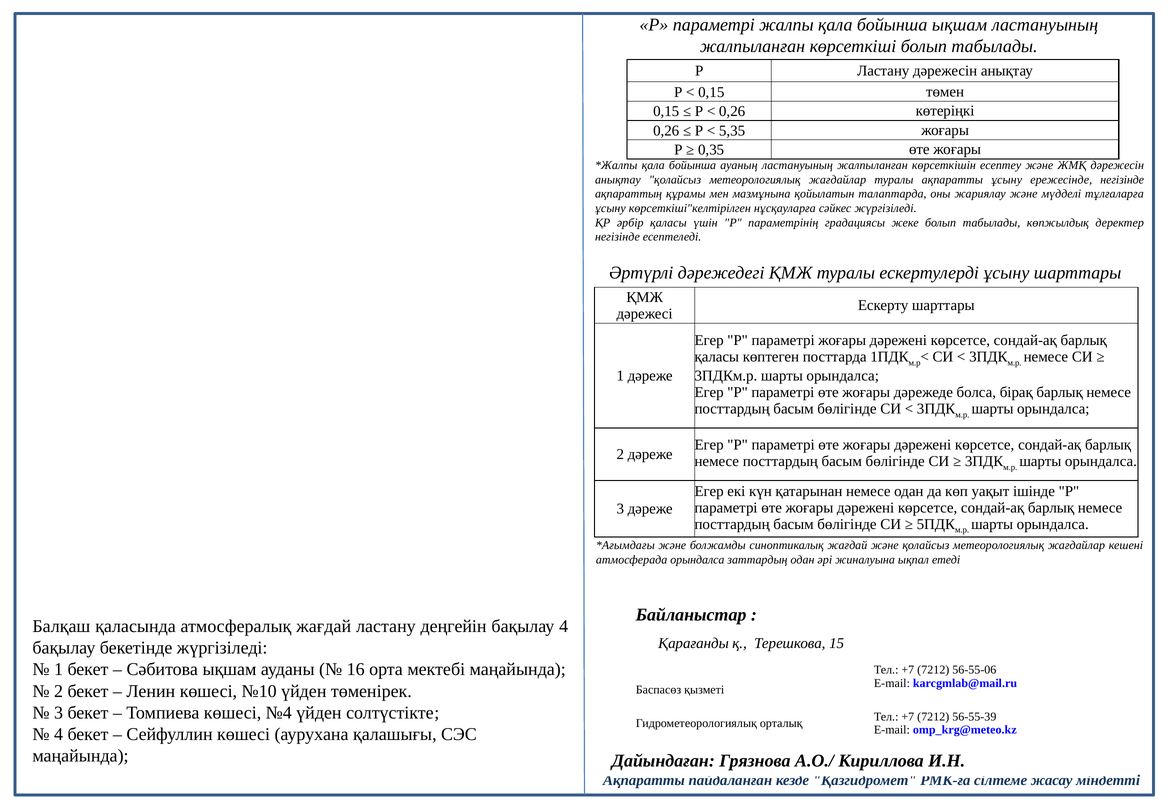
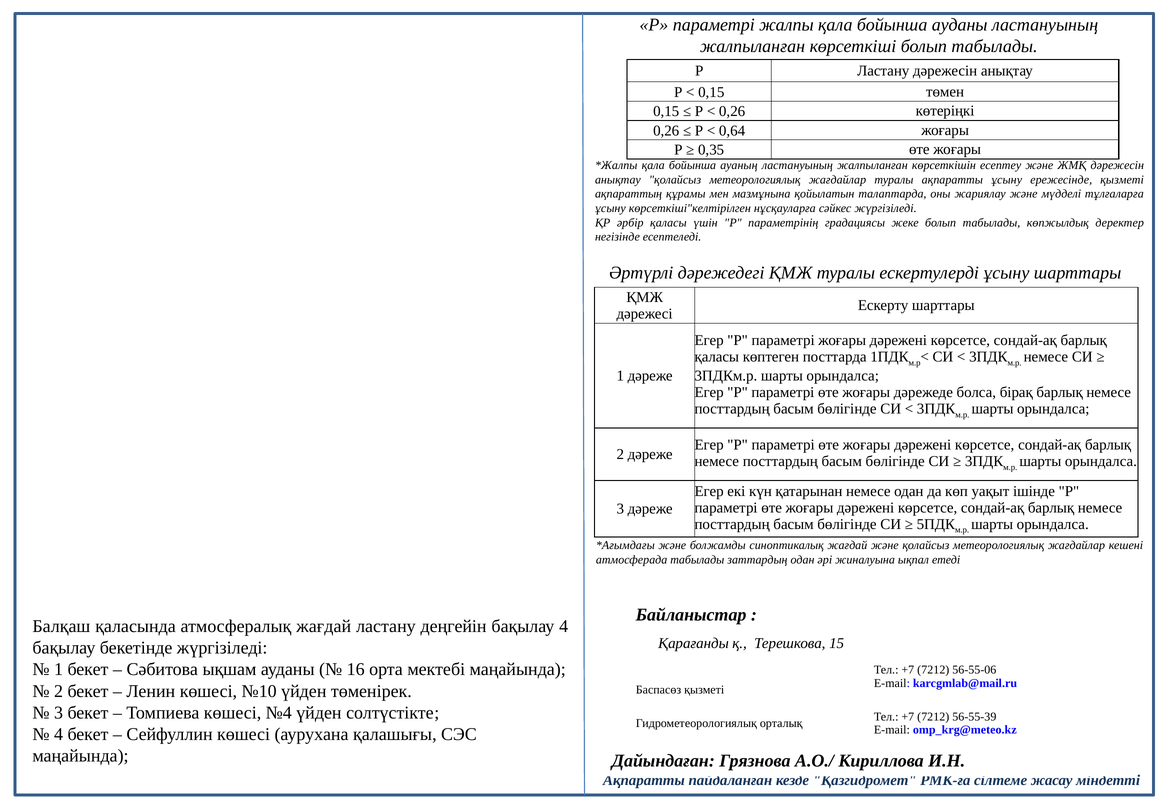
бойынша ықшам: ықшам -> ауданы (960, 25)
5,35: 5,35 -> 0,64 (732, 131)
ережесінде негізінде: негізінде -> қызметі (1122, 180)
атмосферада орындалса: орындалса -> табылады (697, 560)
